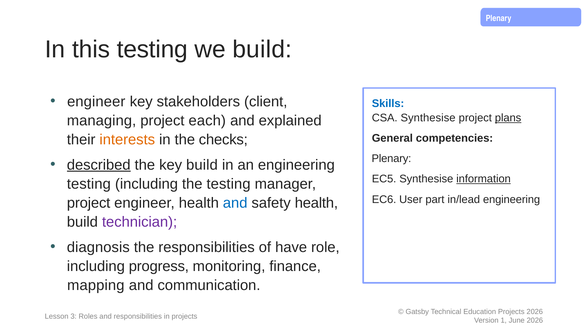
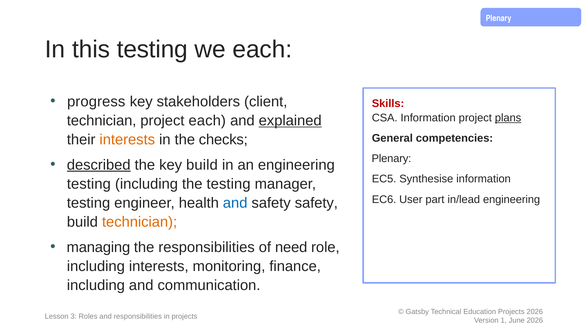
we build: build -> each (262, 49)
engineer: engineer -> progress (96, 102)
Skills colour: blue -> red (388, 103)
CSA Synthesise: Synthesise -> Information (428, 118)
managing: managing -> technician (102, 121)
explained underline: none -> present (290, 121)
information underline: present -> none (484, 179)
project: project -> testing (89, 203)
safety health: health -> safety (316, 203)
technician colour: purple -> orange (140, 222)
diagnosis: diagnosis -> managing (98, 247)
have: have -> need (291, 247)
including progress: progress -> interests (159, 266)
mapping: mapping -> including (96, 285)
